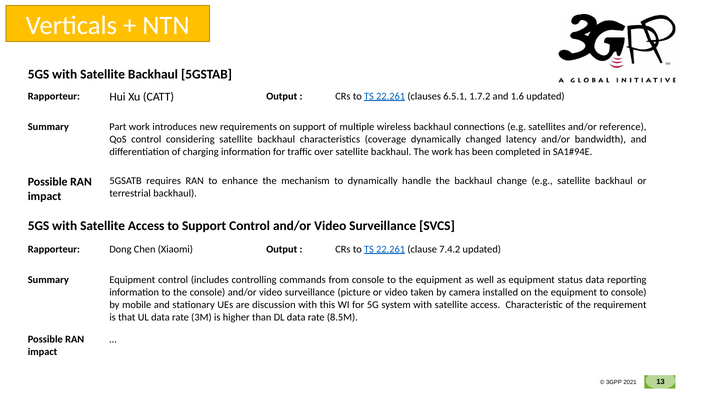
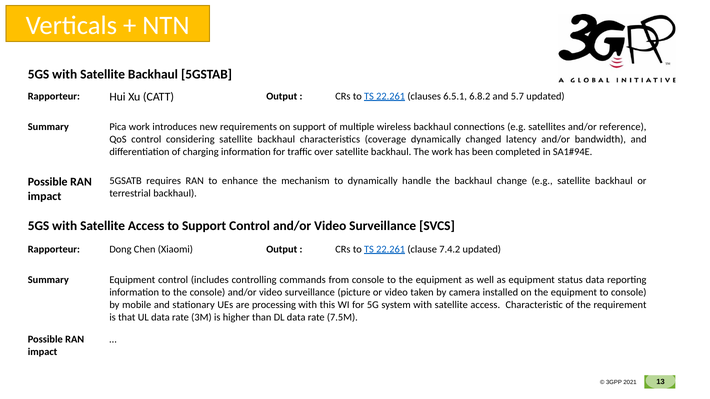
1.7.2: 1.7.2 -> 6.8.2 (480, 96)
1.6: 1.6 -> 5.7 (517, 96)
Part: Part -> Pica (118, 127)
discussion: discussion -> processing (274, 305)
8.5M: 8.5M -> 7.5M (342, 318)
